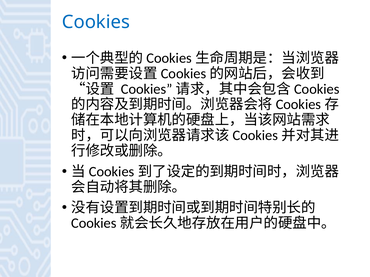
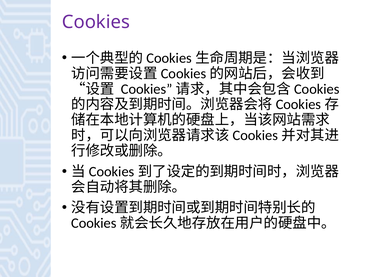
Cookies colour: blue -> purple (96, 22)
